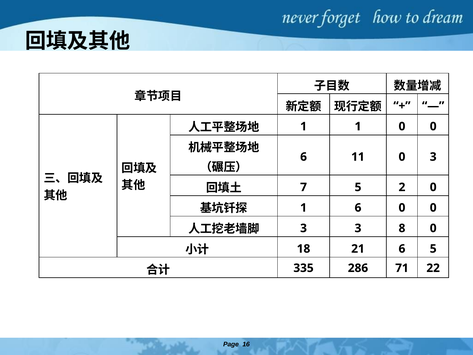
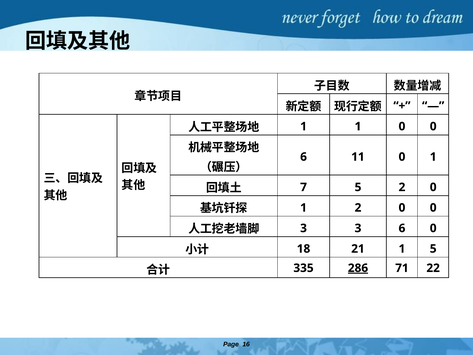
0 3: 3 -> 1 (433, 157)
1 6: 6 -> 2 (358, 208)
3 8: 8 -> 6 (402, 228)
21 6: 6 -> 1 (402, 249)
286 underline: none -> present (358, 268)
